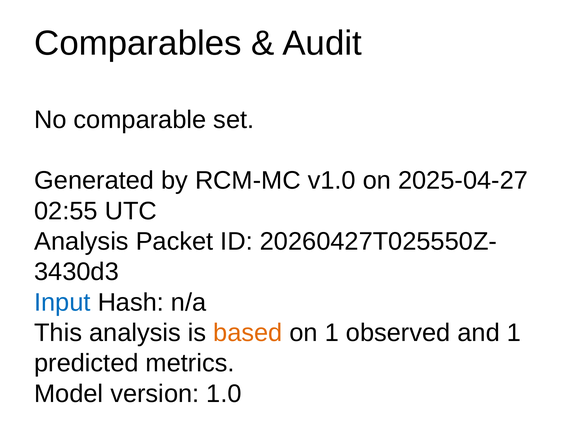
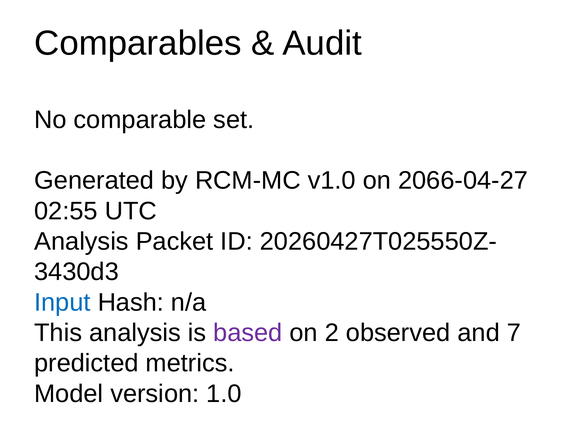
2025-04-27: 2025-04-27 -> 2066-04-27 (463, 181)
based colour: orange -> purple (248, 333)
on 1: 1 -> 2 (332, 333)
and 1: 1 -> 7 (514, 333)
